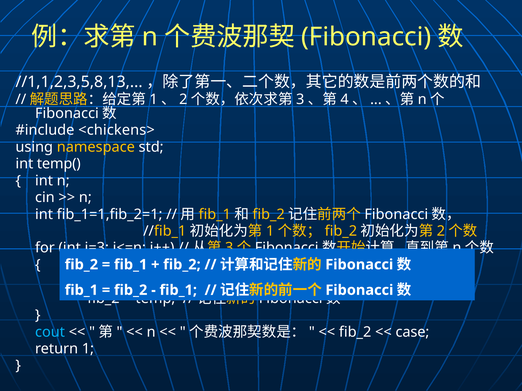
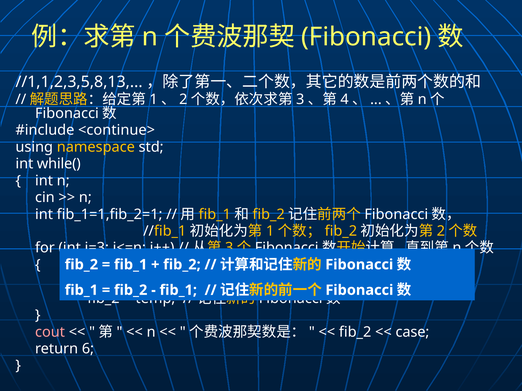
<chickens>: <chickens> -> <continue> (117, 130)
temp(: temp( -> while( (59, 164)
cout colour: light blue -> pink (50, 332)
return 1: 1 -> 6 (88, 349)
